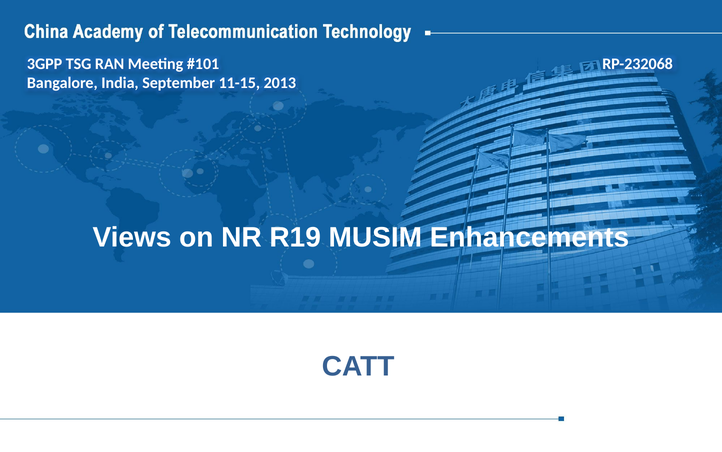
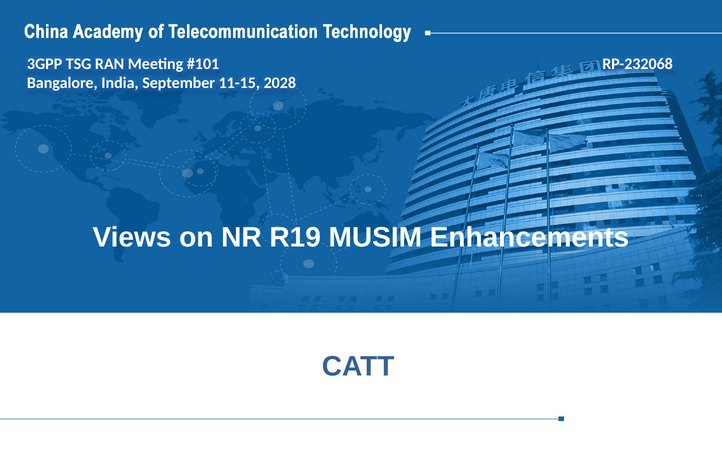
2013: 2013 -> 2028 (280, 83)
